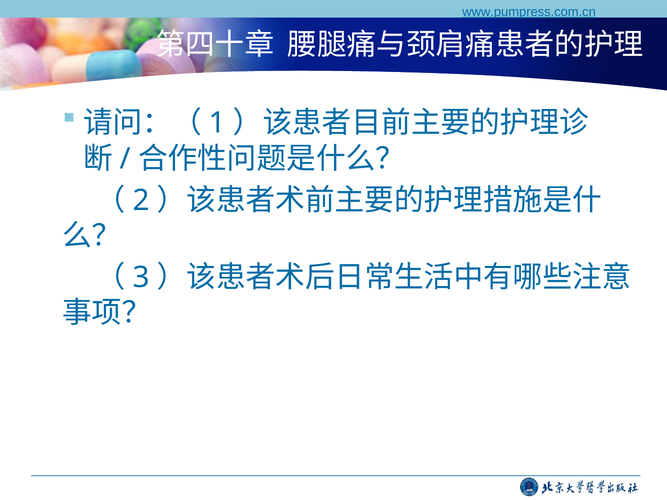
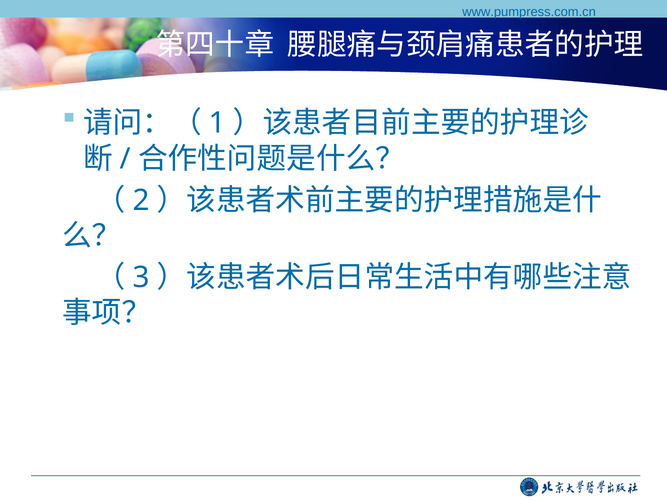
www.pumpress.com.cn underline: present -> none (529, 12)
